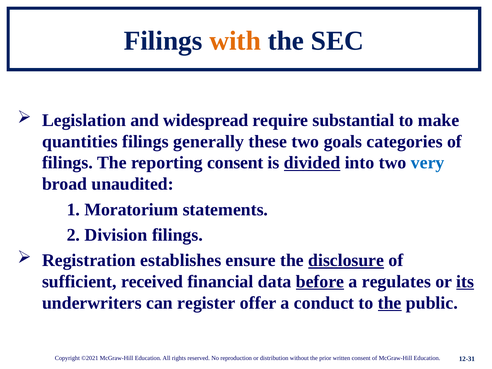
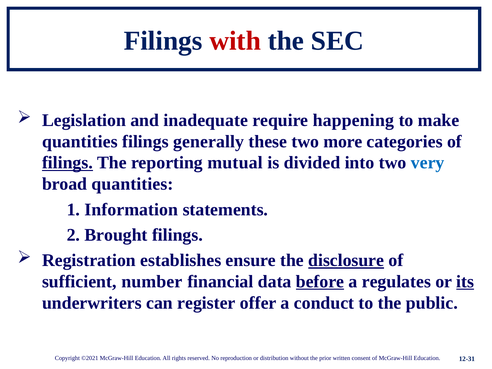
with colour: orange -> red (235, 41)
widespread: widespread -> inadequate (206, 120)
substantial: substantial -> happening (353, 120)
goals: goals -> more (343, 141)
filings underline: none -> present (67, 163)
reporting consent: consent -> mutual (235, 163)
divided underline: present -> none (312, 163)
broad unaudited: unaudited -> quantities (133, 184)
Moratorium: Moratorium -> Information (131, 210)
Division: Division -> Brought (116, 235)
received: received -> number (152, 282)
the underline: present -> none (390, 303)
